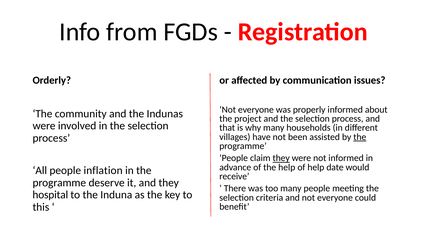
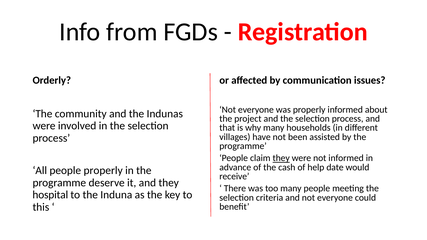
the underline: present -> none (360, 137)
the help: help -> cash (287, 167)
people inflation: inflation -> properly (103, 171)
